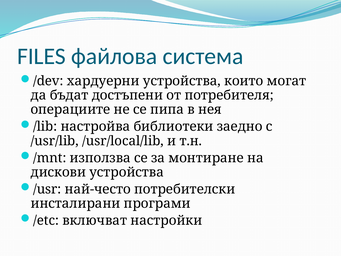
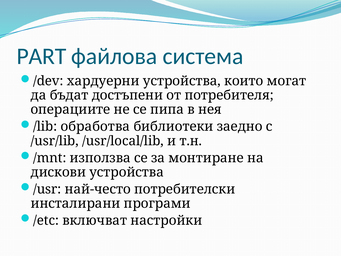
FILES: FILES -> PART (42, 56)
настройва: настройва -> обработва (95, 126)
